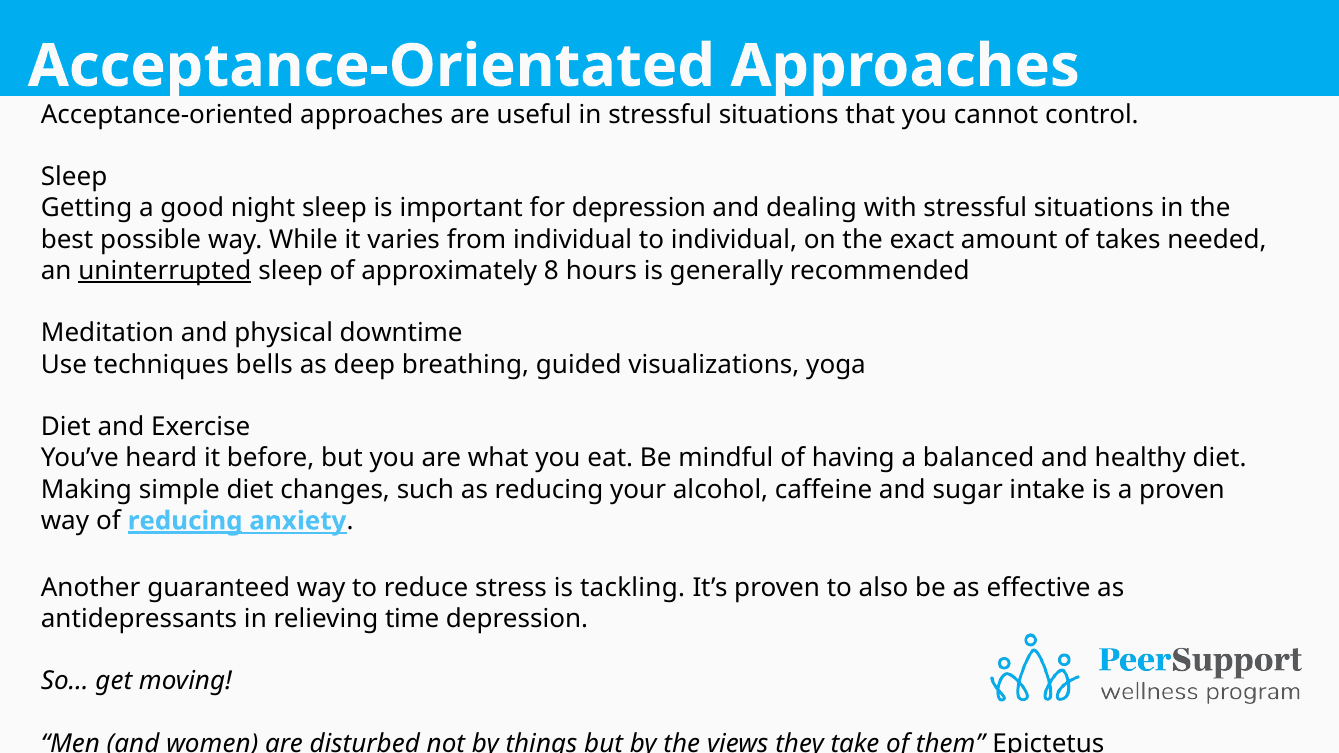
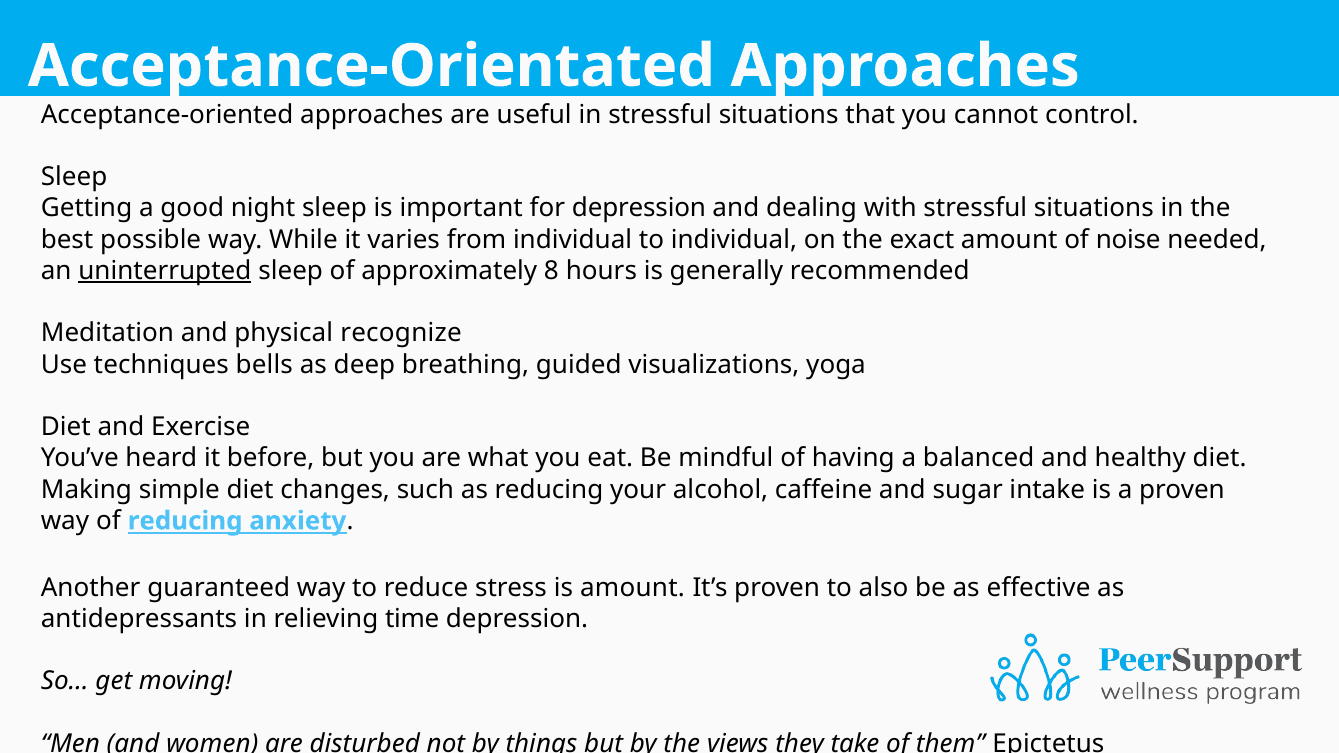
takes: takes -> noise (1128, 240)
downtime: downtime -> recognize (401, 333)
reducing underline: present -> none (185, 521)
is tackling: tackling -> amount (633, 588)
